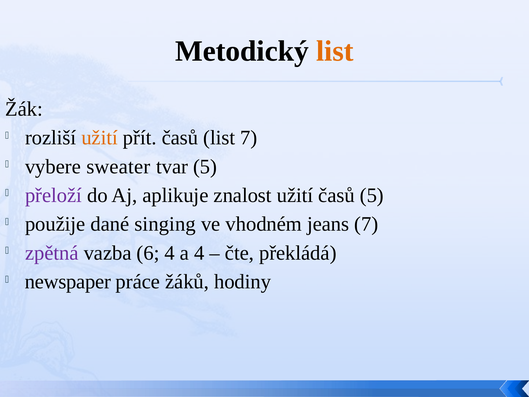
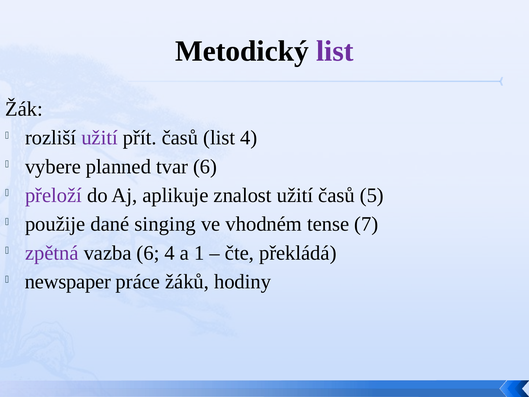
list colour: orange -> purple (335, 51)
užití colour: orange -> purple (100, 138)
list 7: 7 -> 4 (249, 138)
sweater: sweater -> planned (118, 166)
tvar 5: 5 -> 6 (205, 166)
jeans: jeans -> tense (328, 224)
a 4: 4 -> 1 (199, 253)
